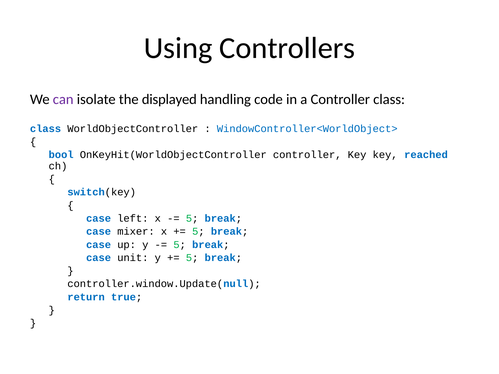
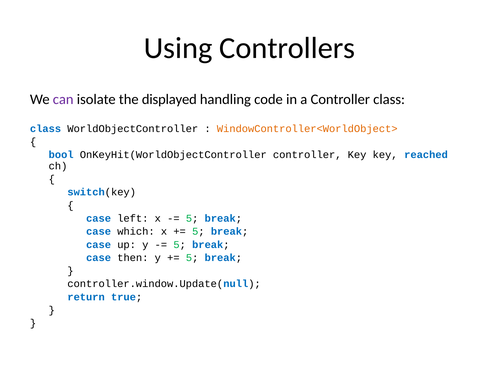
WindowController<WorldObject> colour: blue -> orange (307, 129)
mixer: mixer -> which (136, 232)
unit: unit -> then (133, 258)
